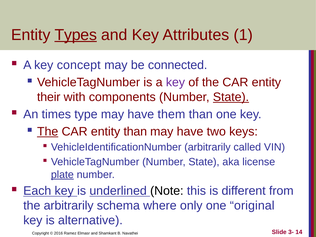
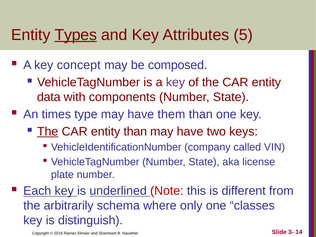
1: 1 -> 5 (243, 35)
connected: connected -> composed (178, 65)
their: their -> data (49, 97)
State underline: present -> none (231, 97)
VehicleIdentificationNumber arbitrarily: arbitrarily -> company (207, 147)
plate underline: present -> none (62, 175)
Note colour: black -> red (167, 191)
original: original -> classes (252, 206)
alternative: alternative -> distinguish (90, 220)
